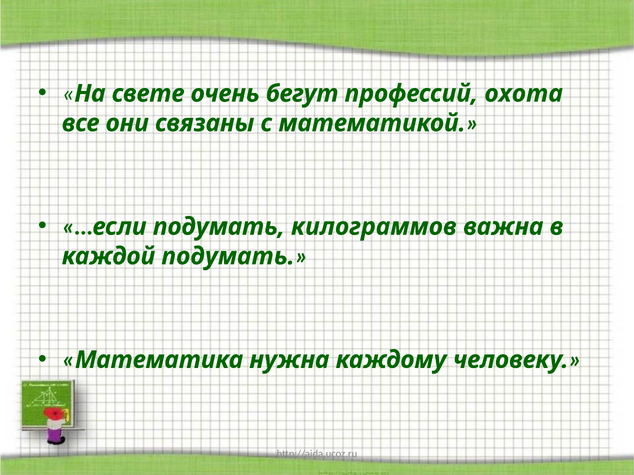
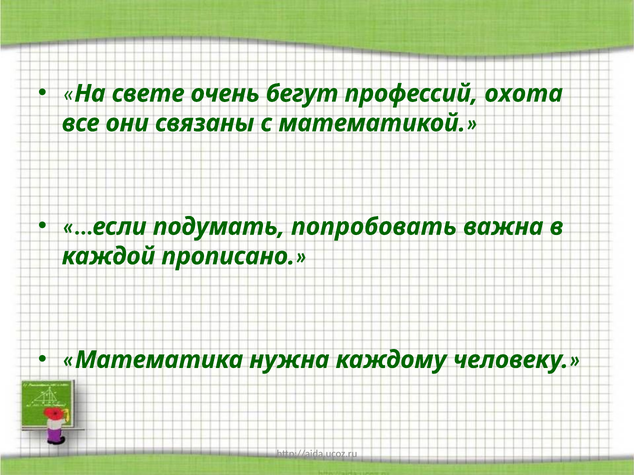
килограммов: килограммов -> попробовать (374, 227)
каждой подумать: подумать -> прописано (228, 256)
